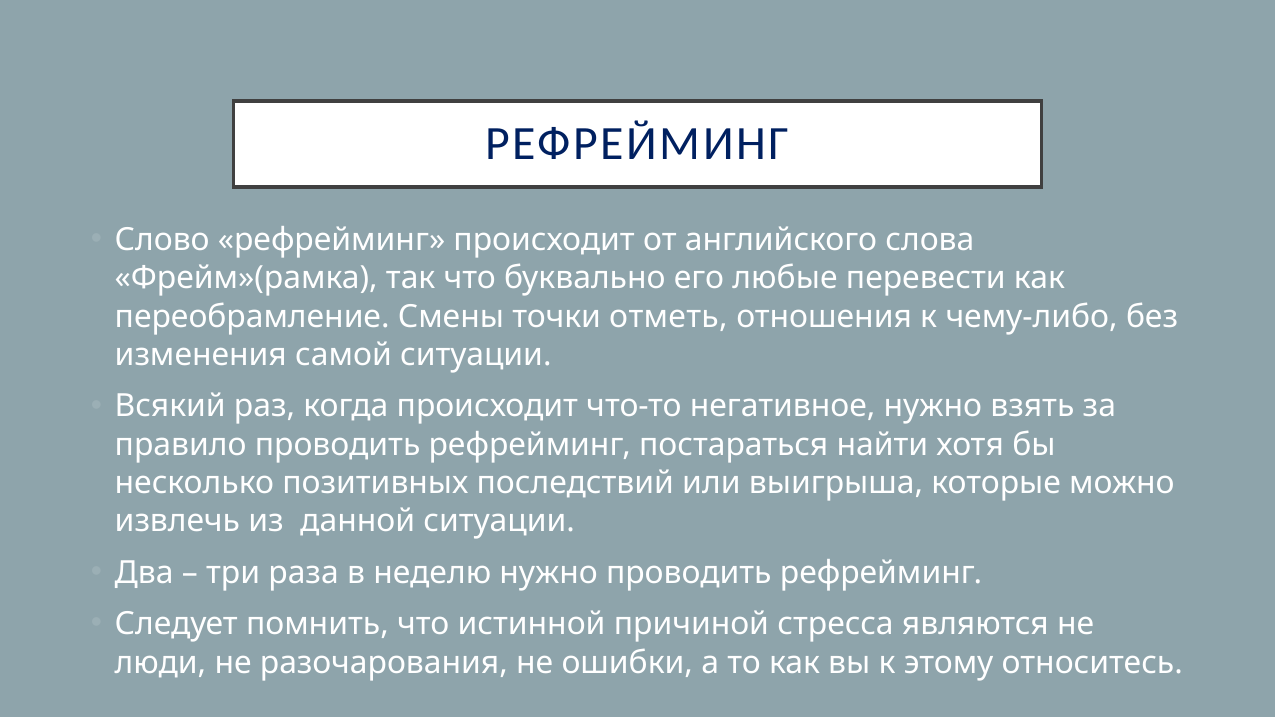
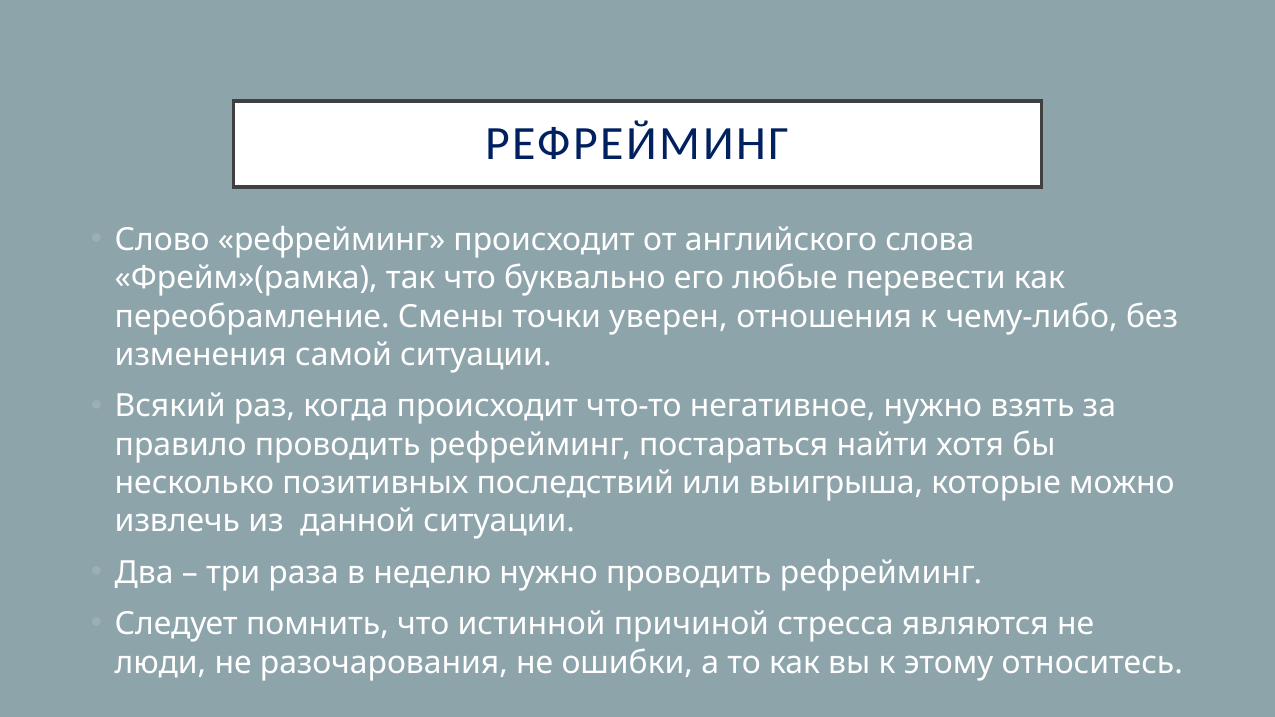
отметь: отметь -> уверен (669, 317)
